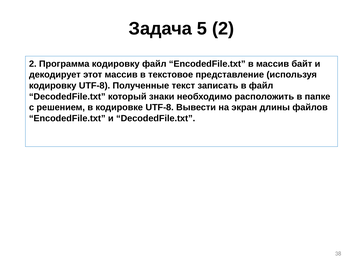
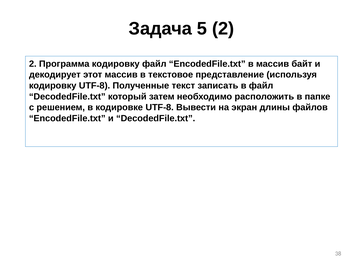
знаки: знаки -> затем (162, 97)
